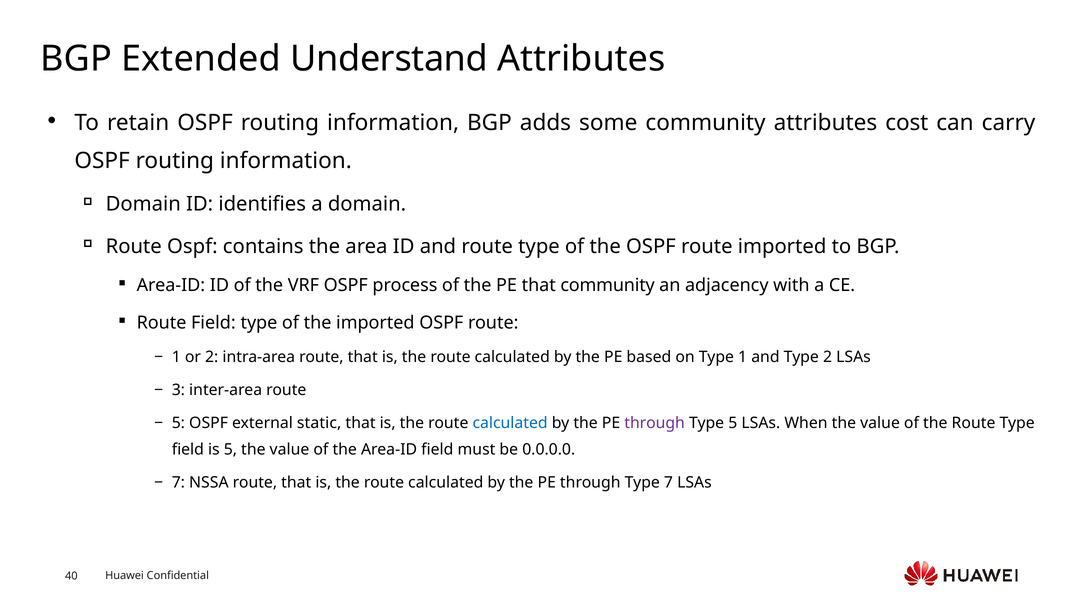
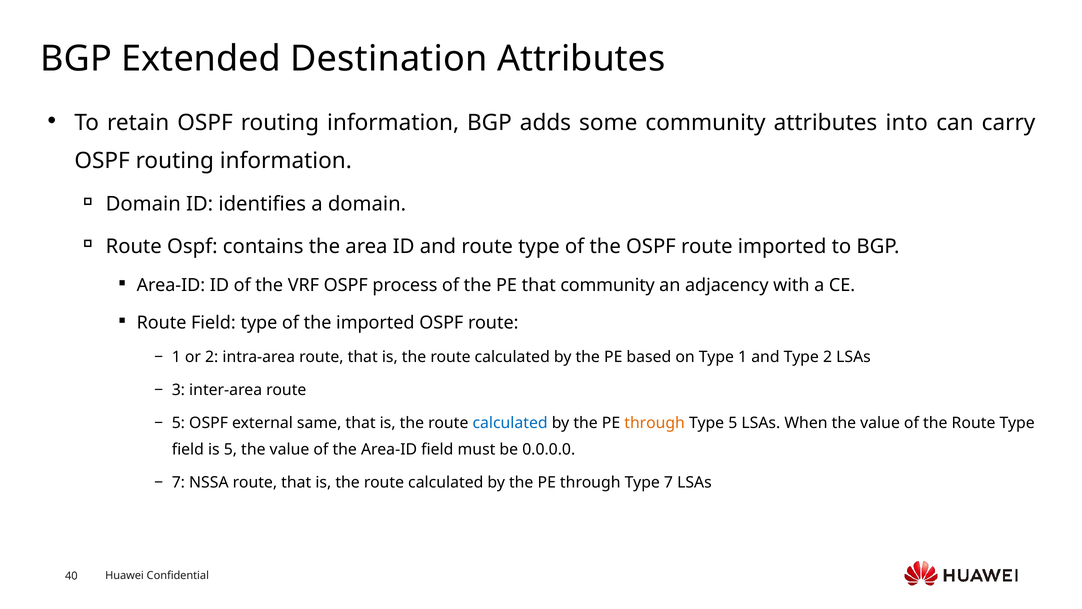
Understand: Understand -> Destination (389, 59)
cost: cost -> into (907, 123)
static: static -> same (319, 423)
through colour: purple -> orange (655, 423)
